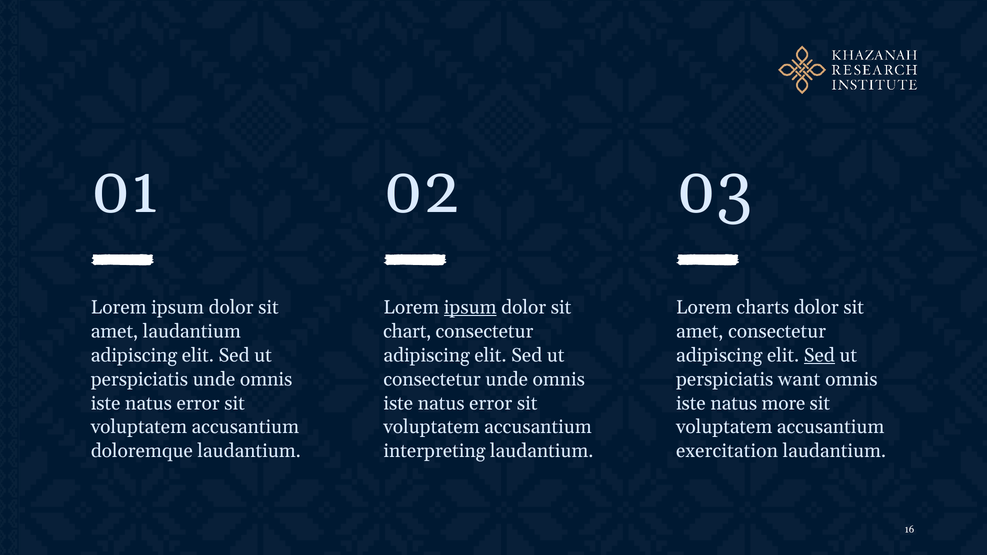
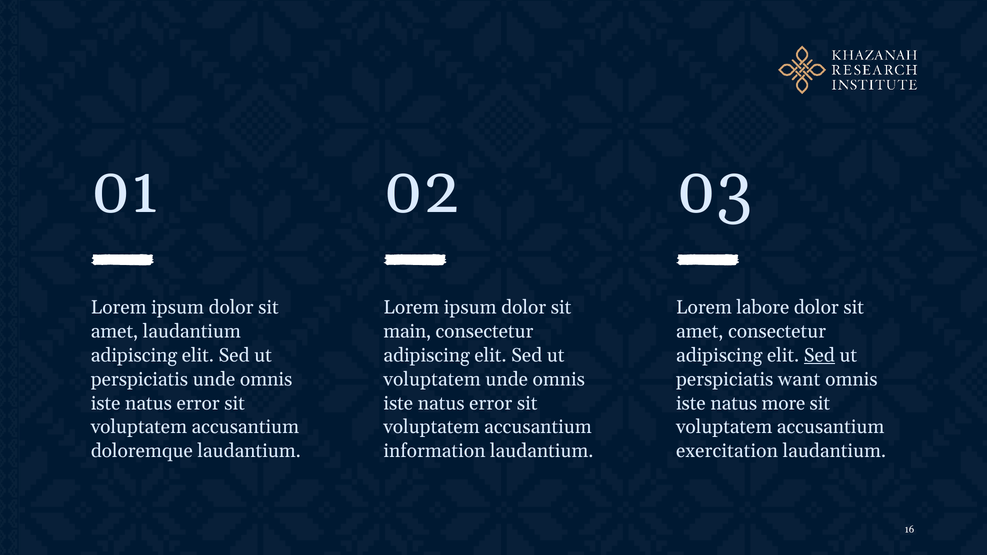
ipsum underline: present -> none (470, 307)
charts: charts -> labore (763, 307)
chart: chart -> main (407, 331)
consectetur: consectetur -> voluptatem (432, 379)
interpreting: interpreting -> information (434, 451)
